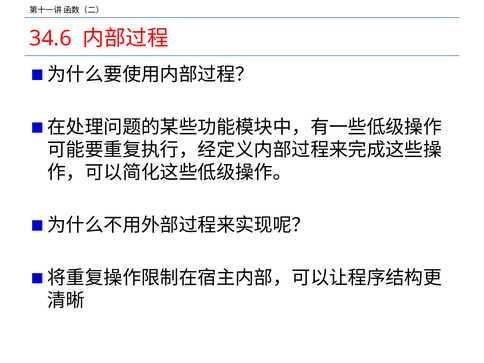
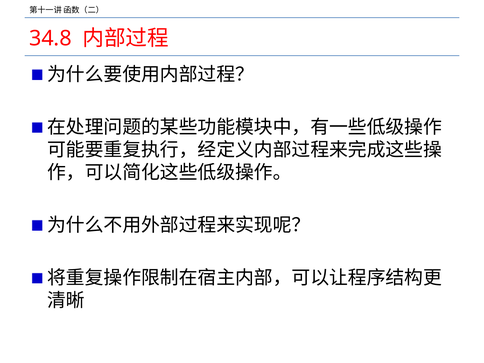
34.6: 34.6 -> 34.8 (50, 38)
